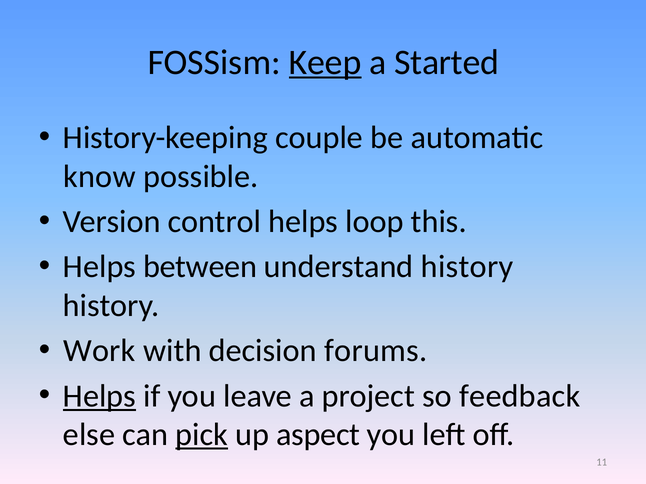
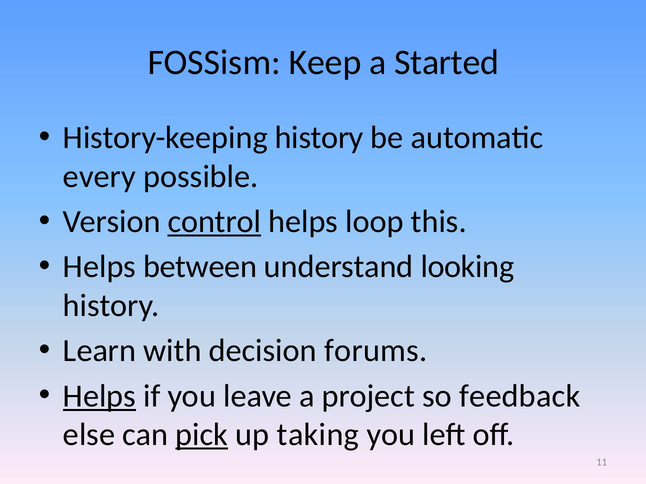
Keep underline: present -> none (325, 62)
History-keeping couple: couple -> history (319, 138)
know: know -> every (99, 177)
control underline: none -> present (214, 222)
understand history: history -> looking (467, 267)
Work: Work -> Learn (100, 351)
aspect: aspect -> taking (318, 435)
